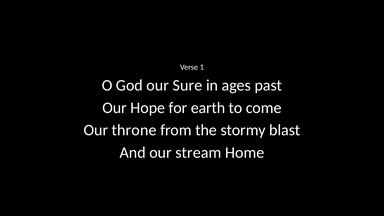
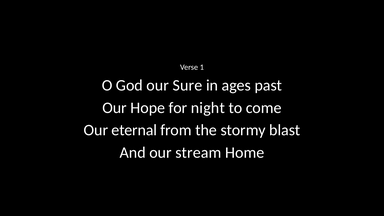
earth: earth -> night (208, 108)
throne: throne -> eternal (134, 130)
